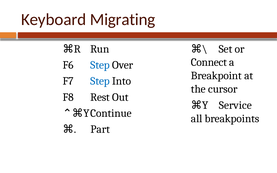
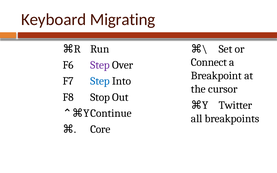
Step colour: blue -> purple (100, 65)
Rest: Rest -> Stop (100, 97)
Service: Service -> Twitter (235, 105)
Part: Part -> Core (100, 129)
